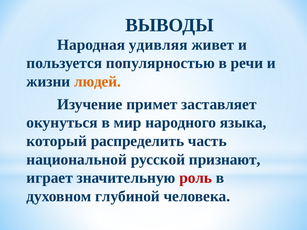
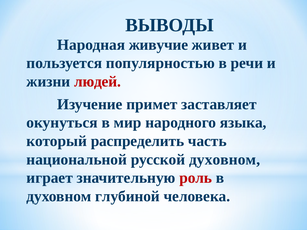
удивляя: удивляя -> живучие (158, 45)
людей colour: orange -> red (98, 82)
русской признают: признают -> духовном (225, 160)
